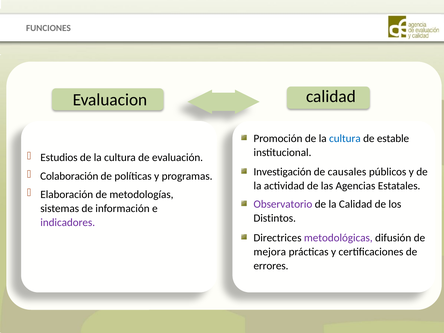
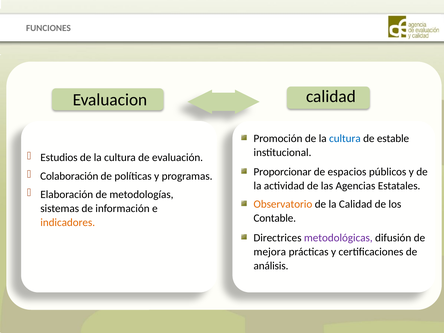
Investigación: Investigación -> Proporcionar (282, 172)
causales: causales -> espacios (347, 172)
Observatorio colour: purple -> orange (283, 204)
Distintos: Distintos -> Contable (275, 218)
indicadores colour: purple -> orange (68, 222)
errores: errores -> análisis (271, 266)
